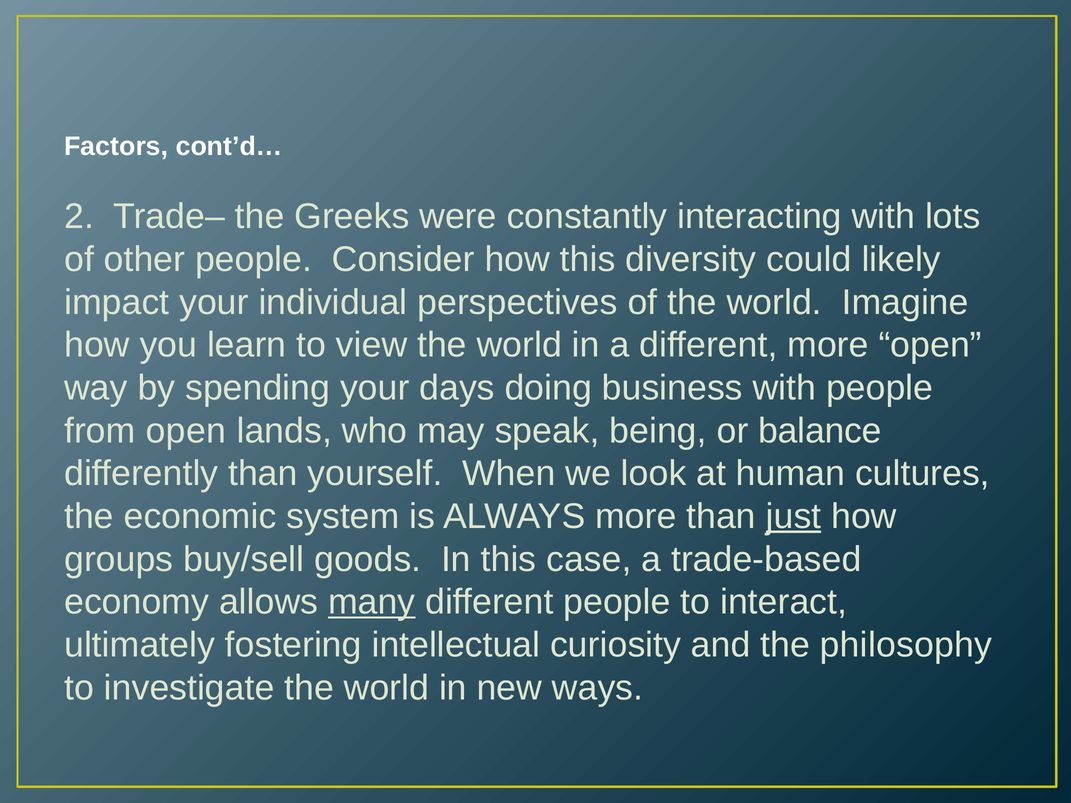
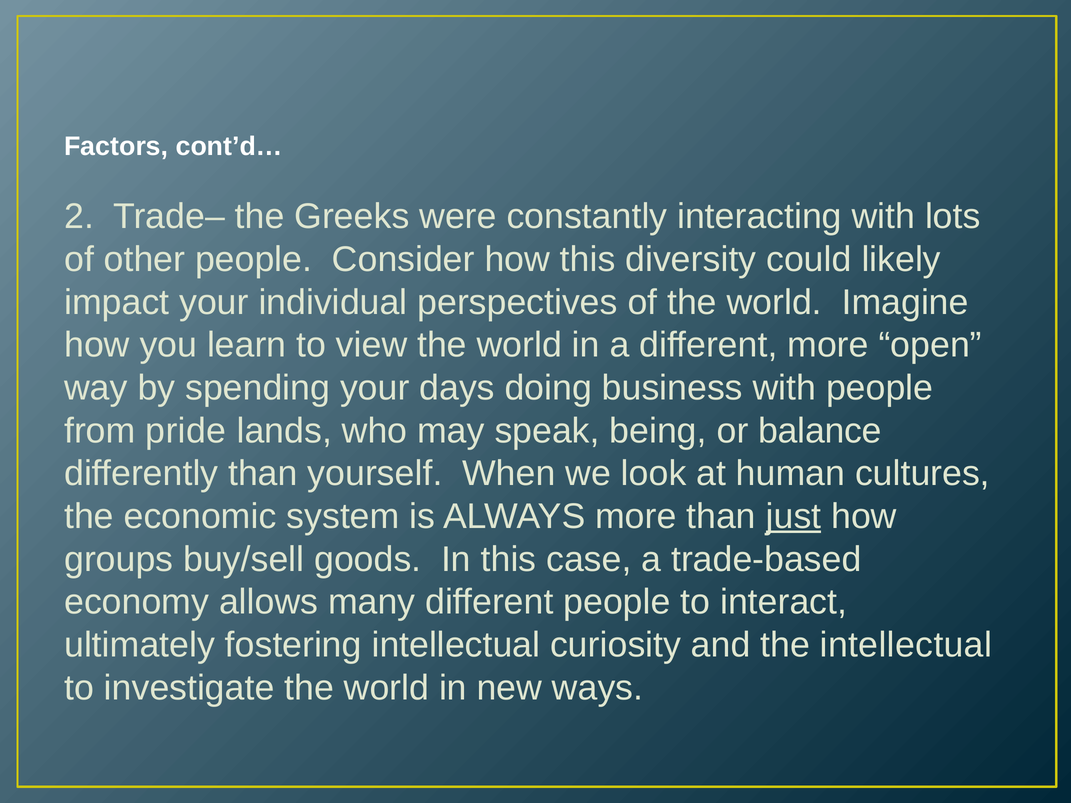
from open: open -> pride (186, 431)
many underline: present -> none (372, 602)
the philosophy: philosophy -> intellectual (906, 645)
